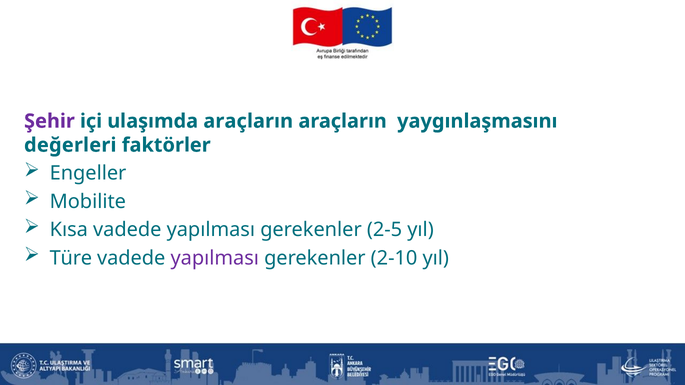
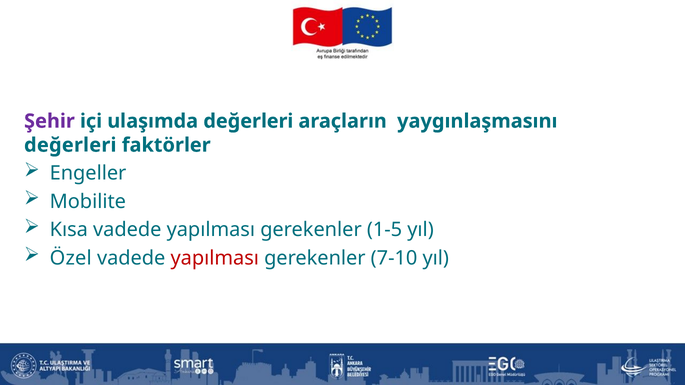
ulaşımda araçların: araçların -> değerleri (248, 121)
2-5: 2-5 -> 1-5 (385, 230)
Türe: Türe -> Özel (71, 258)
yapılması colour: purple -> red (215, 258)
2-10: 2-10 -> 7-10 (394, 258)
